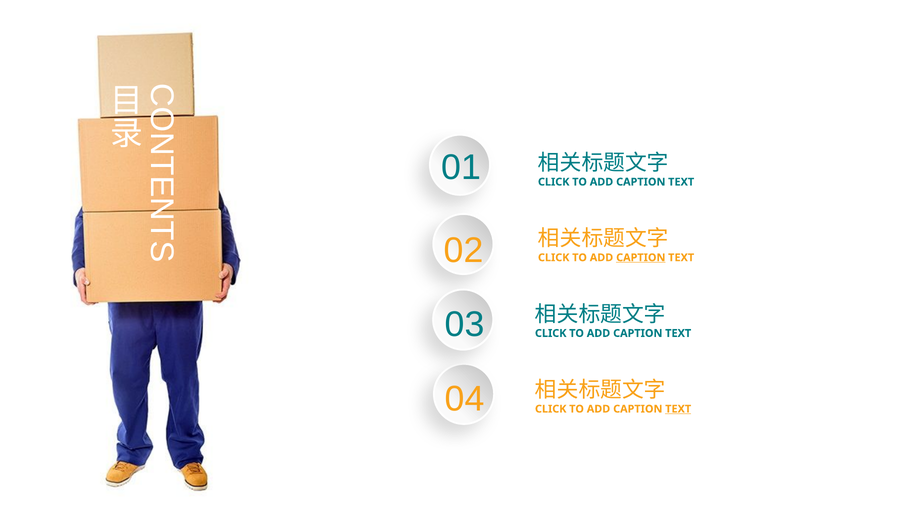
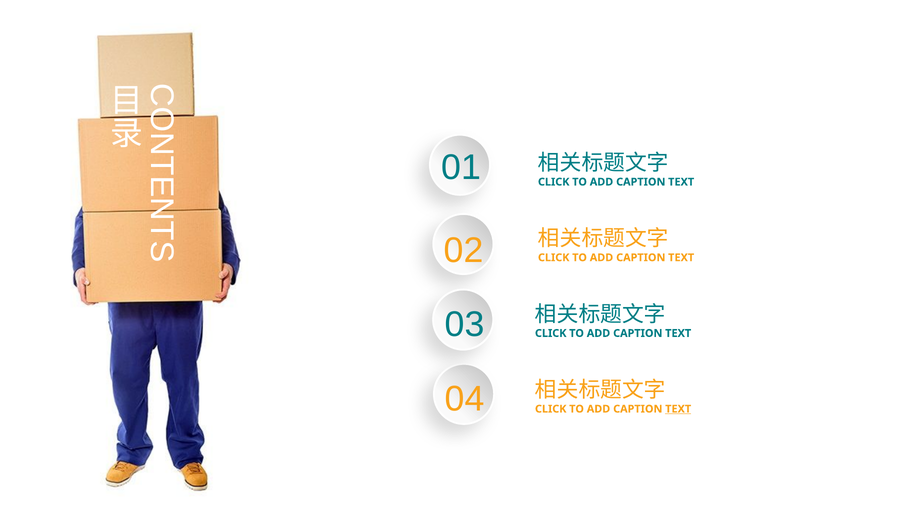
CAPTION underline: present -> none (641, 258)
